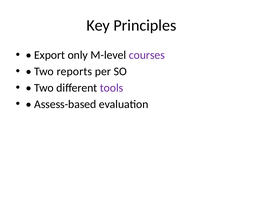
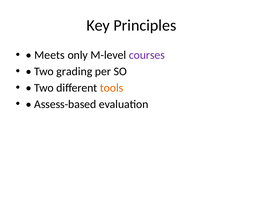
Export: Export -> Meets (49, 55)
reports: reports -> grading (74, 72)
tools colour: purple -> orange (112, 88)
